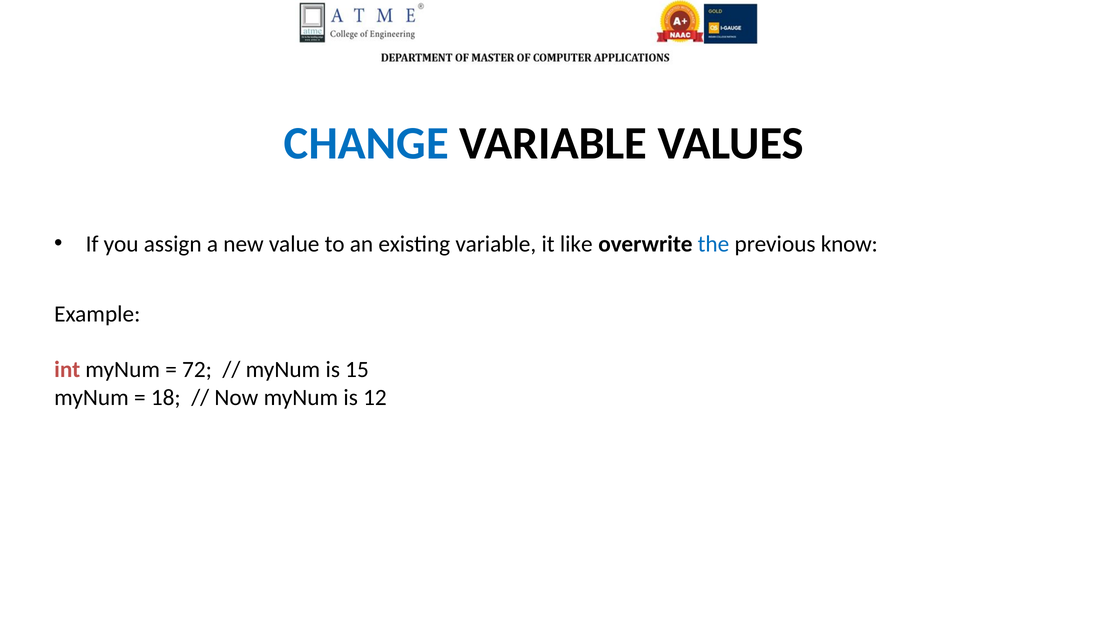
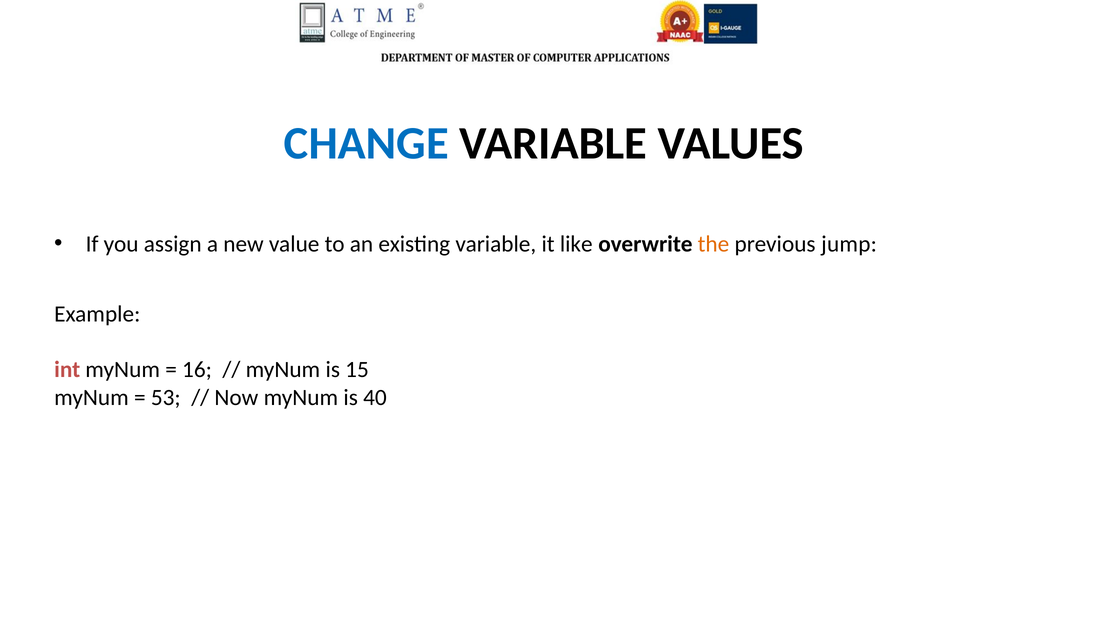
the colour: blue -> orange (713, 244)
know: know -> jump (849, 244)
72: 72 -> 16 (197, 370)
18: 18 -> 53 (166, 397)
12: 12 -> 40 (375, 397)
